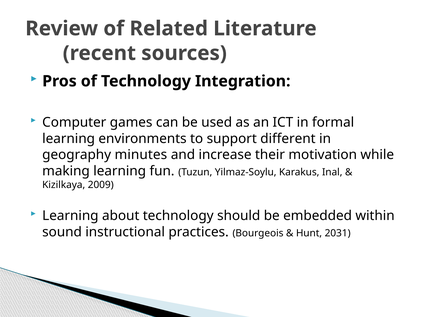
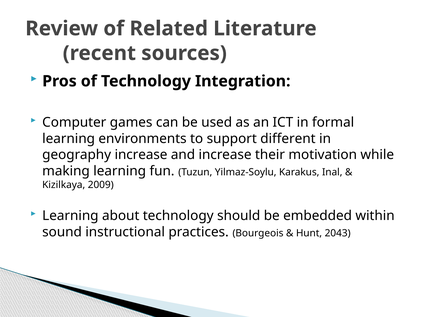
geography minutes: minutes -> increase (141, 155)
2031: 2031 -> 2043 (338, 233)
